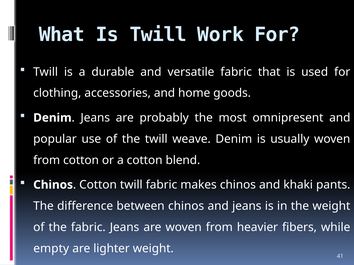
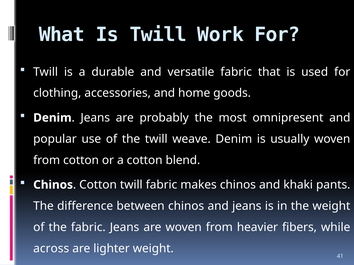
empty: empty -> across (51, 249)
